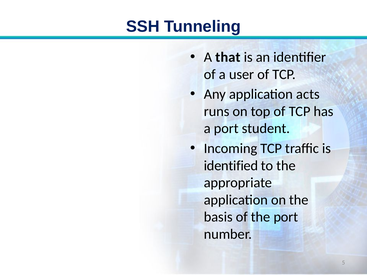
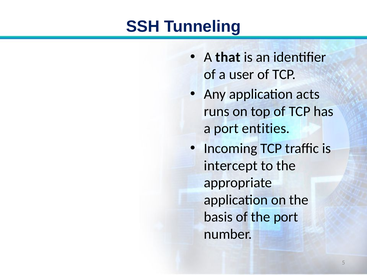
student: student -> entities (266, 129)
identified: identified -> intercept (231, 166)
